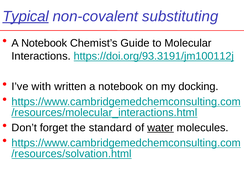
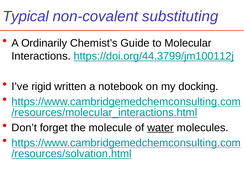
Typical underline: present -> none (26, 16)
Notebook: Notebook -> Ordinarily (44, 43)
https://doi.org/93.3191/jm100112j: https://doi.org/93.3191/jm100112j -> https://doi.org/44.3799/jm100112j (154, 56)
with: with -> rigid (41, 86)
standard: standard -> molecule (110, 128)
